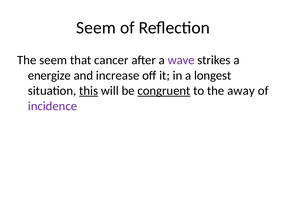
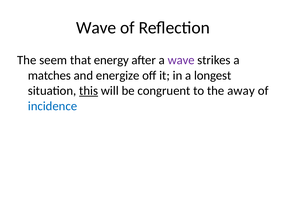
Seem: Seem -> Wave (96, 28)
cancer: cancer -> energy (111, 60)
energize: energize -> matches (49, 75)
increase: increase -> energize (118, 75)
congruent underline: present -> none (164, 91)
incidence colour: purple -> blue (53, 106)
